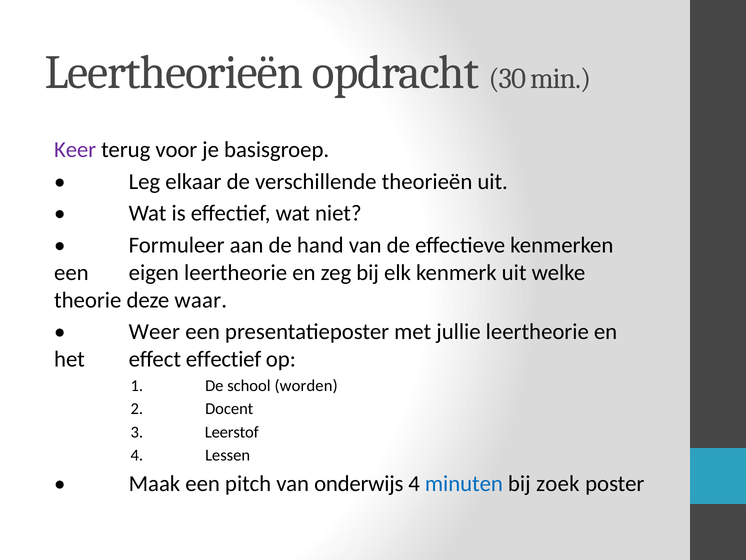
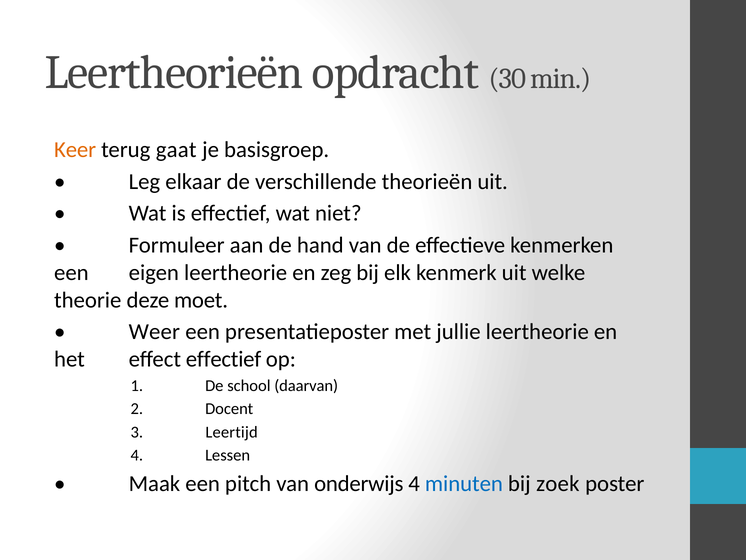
Keer colour: purple -> orange (75, 150)
voor: voor -> gaat (176, 150)
waar: waar -> moet (201, 300)
worden: worden -> daarvan (306, 385)
Leerstof: Leerstof -> Leertijd (232, 432)
